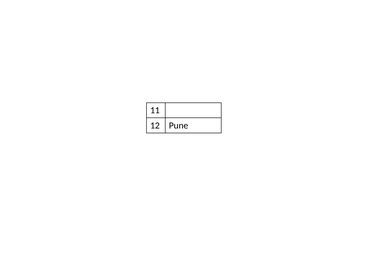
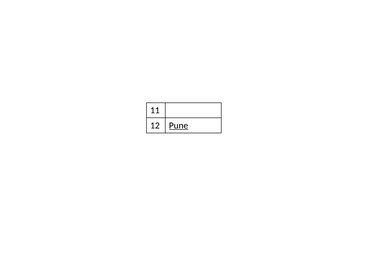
Pune underline: none -> present (179, 126)
